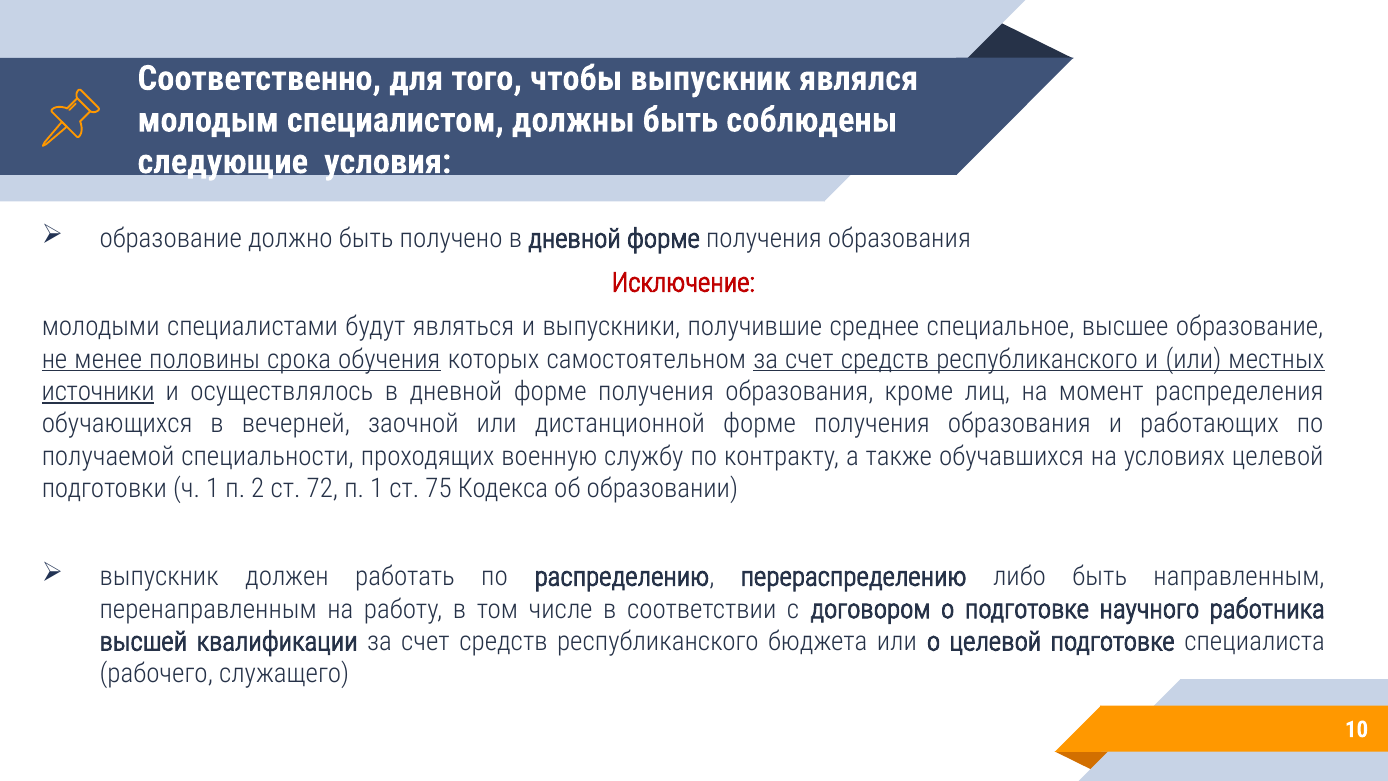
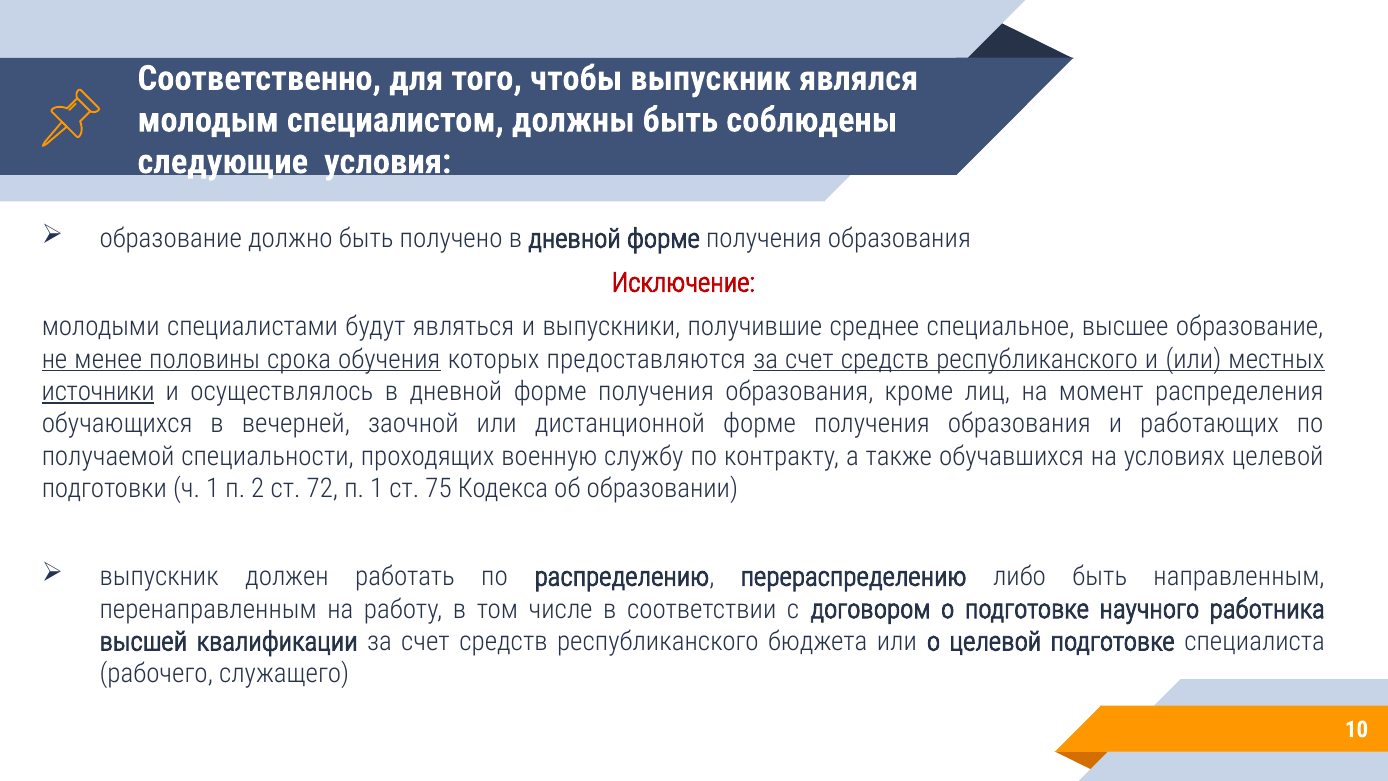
самостоятельном: самостоятельном -> предоставляются (646, 359)
